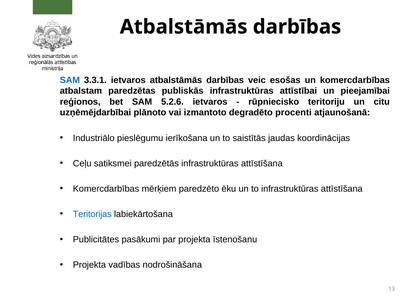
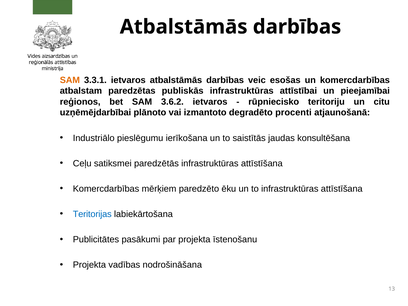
SAM colour: blue -> orange (70, 80)
5.2.6: 5.2.6 -> 3.6.2 (172, 102)
koordinācijas: koordinācijas -> konsultēšana (324, 138)
